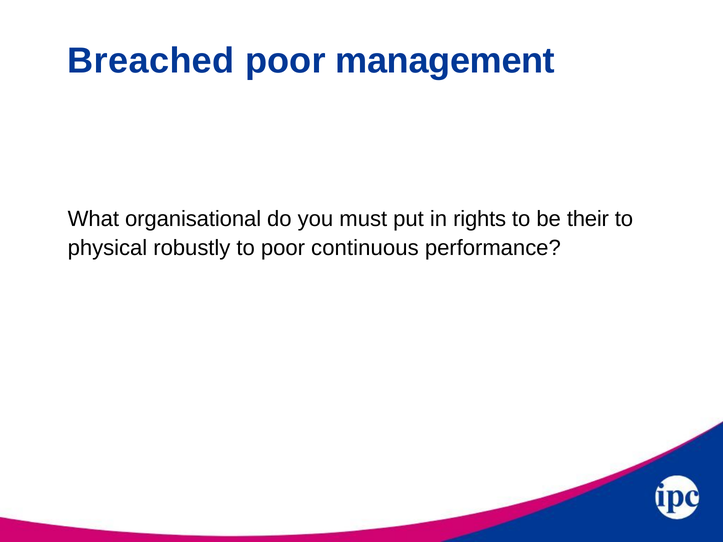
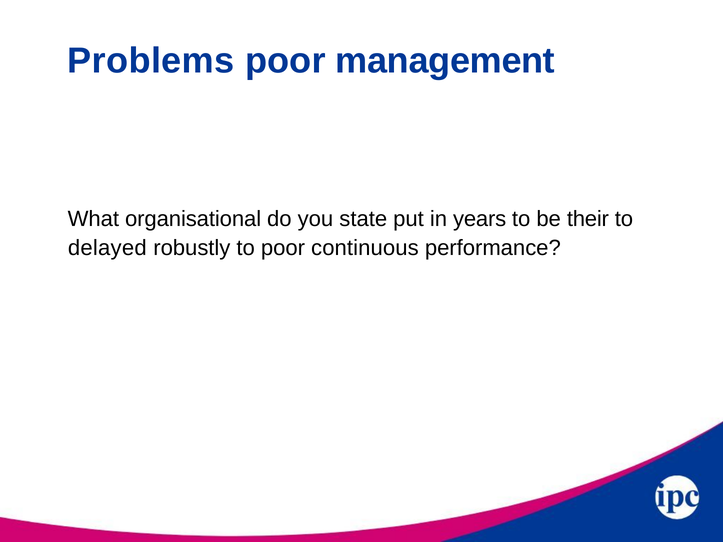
Breached: Breached -> Problems (151, 61)
must: must -> state (363, 219)
rights: rights -> years (480, 219)
physical: physical -> delayed (107, 248)
